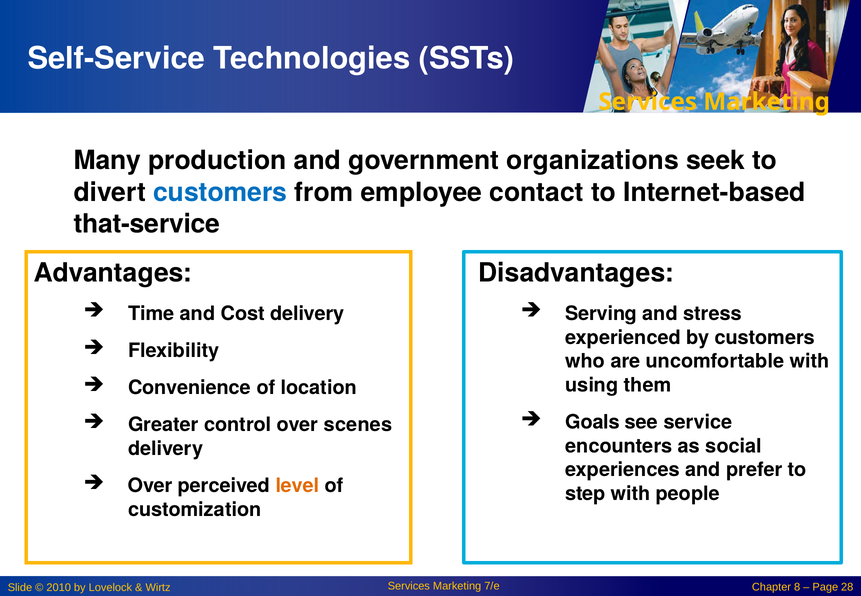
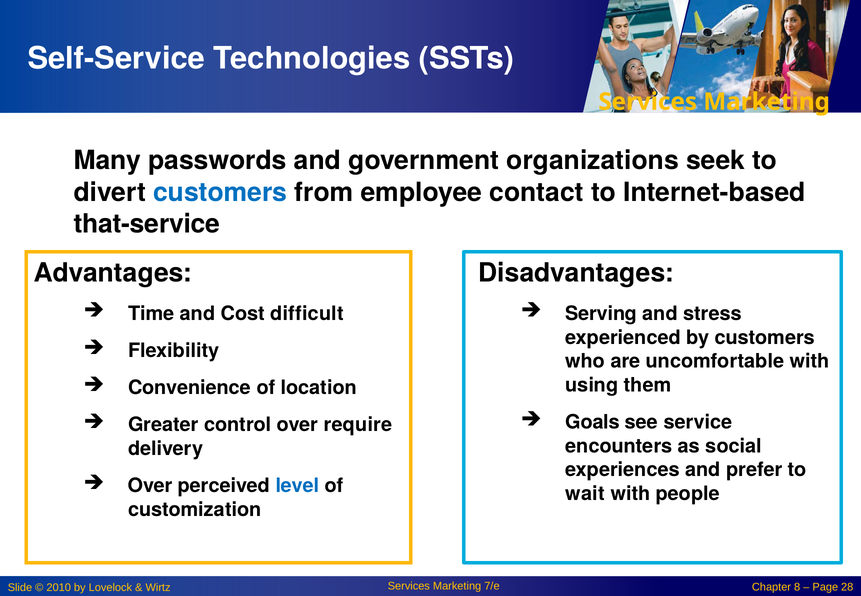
production: production -> passwords (217, 161)
Cost delivery: delivery -> difficult (307, 314)
scenes: scenes -> require (358, 425)
level colour: orange -> blue (297, 486)
step: step -> wait (585, 494)
